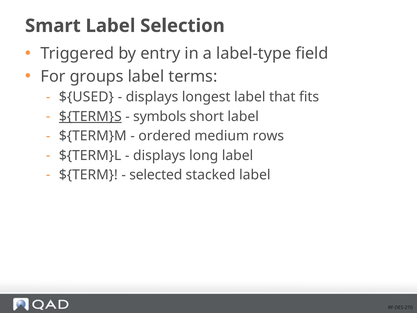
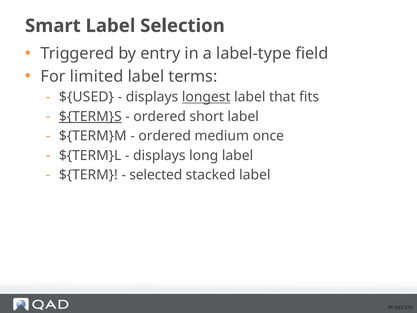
groups: groups -> limited (97, 76)
longest underline: none -> present (206, 97)
symbols: symbols -> ordered (160, 116)
rows: rows -> once (268, 136)
